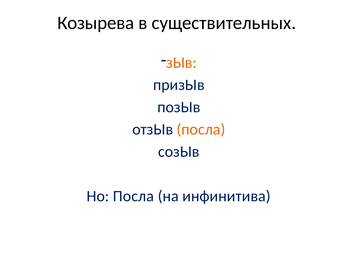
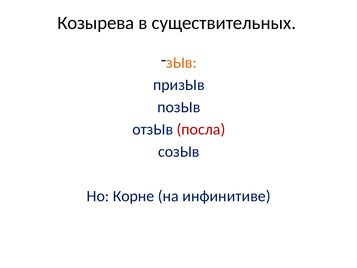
посла colour: orange -> red (201, 129)
Но Посла: Посла -> Корне (134, 196)
инфинитива: инфинитива -> инфинитиве (227, 196)
